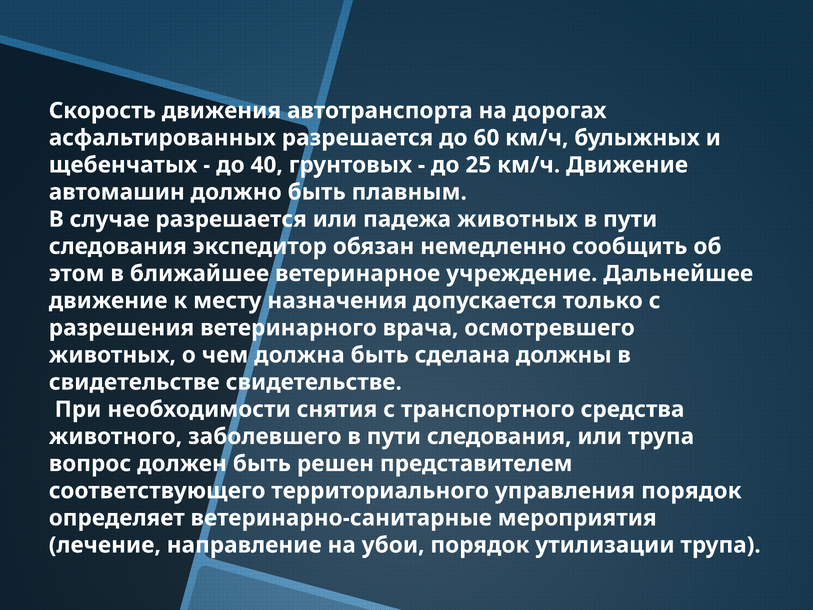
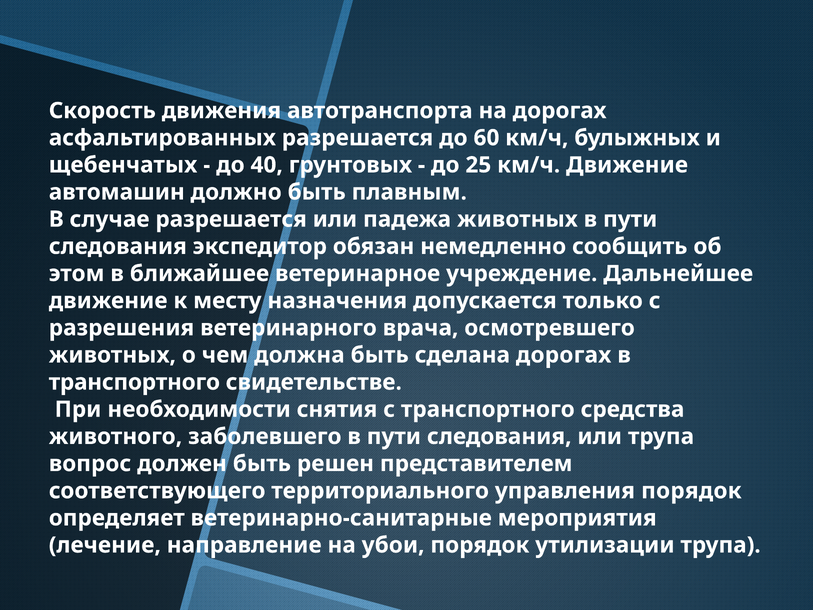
сделана должны: должны -> дорогах (564, 355)
свидетельстве: свидетельстве -> транспортного (134, 382)
